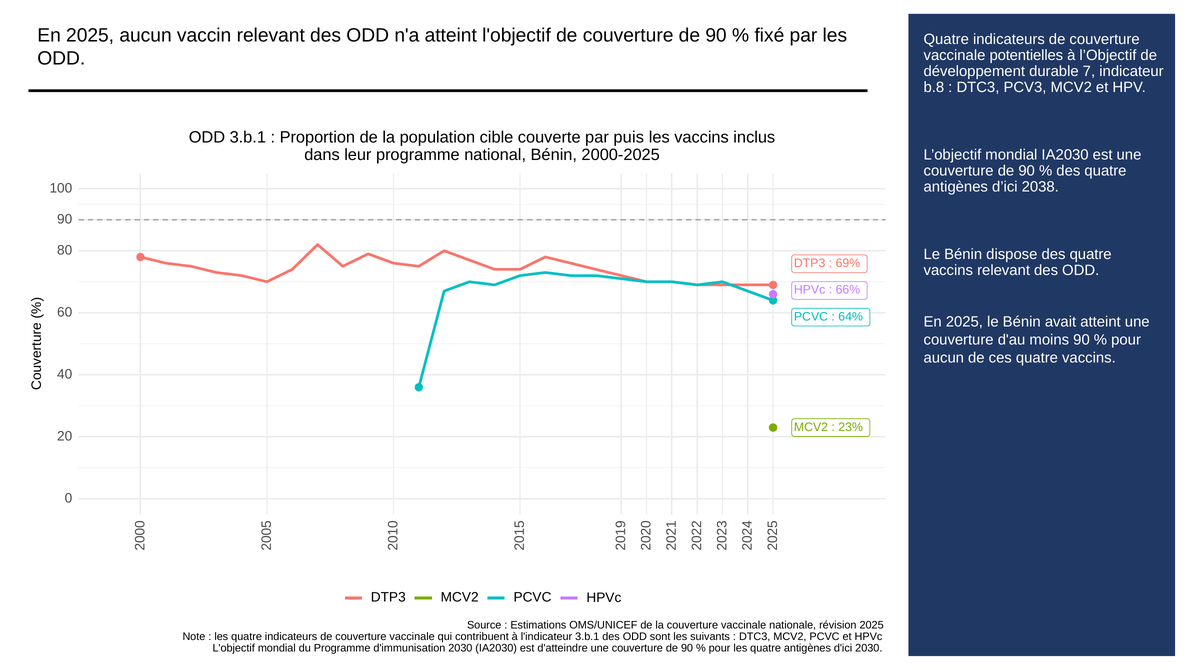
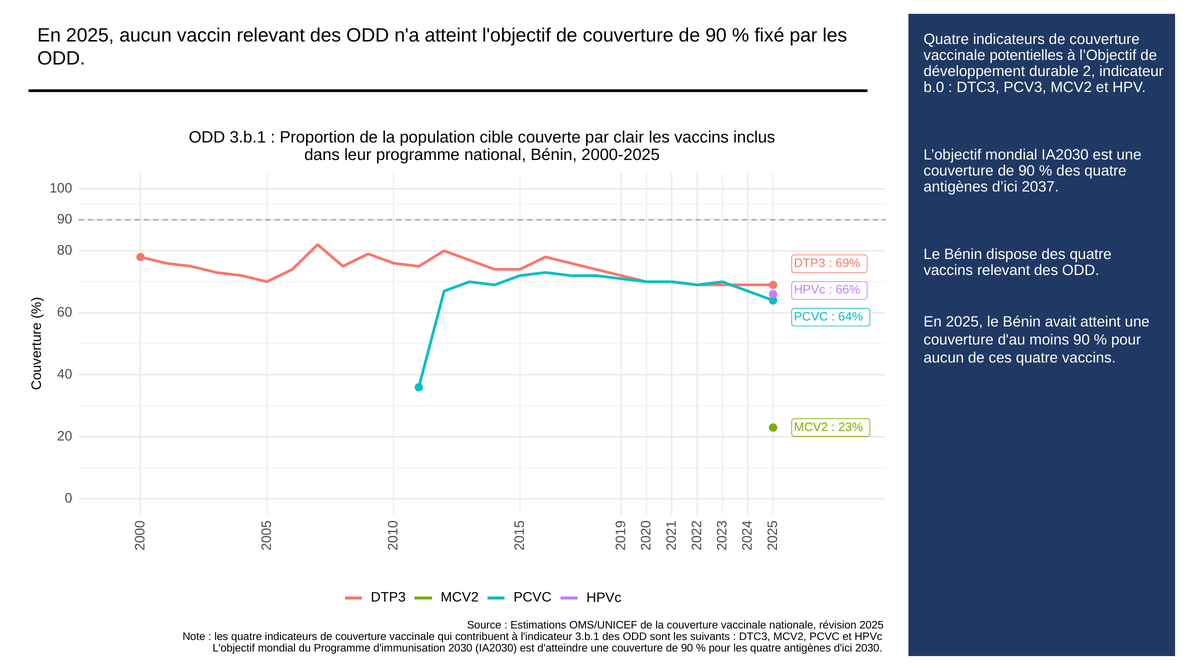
durable 7: 7 -> 2 (1089, 71)
b.8: b.8 -> b.0 (934, 87)
puis: puis -> clair (629, 137)
2038: 2038 -> 2037 (1040, 187)
